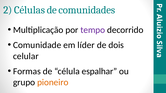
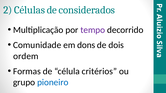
comunidades: comunidades -> considerados (87, 10)
líder: líder -> dons (86, 45)
celular: celular -> ordem (26, 56)
espalhar: espalhar -> critérios (99, 72)
pioneiro colour: orange -> blue (53, 83)
